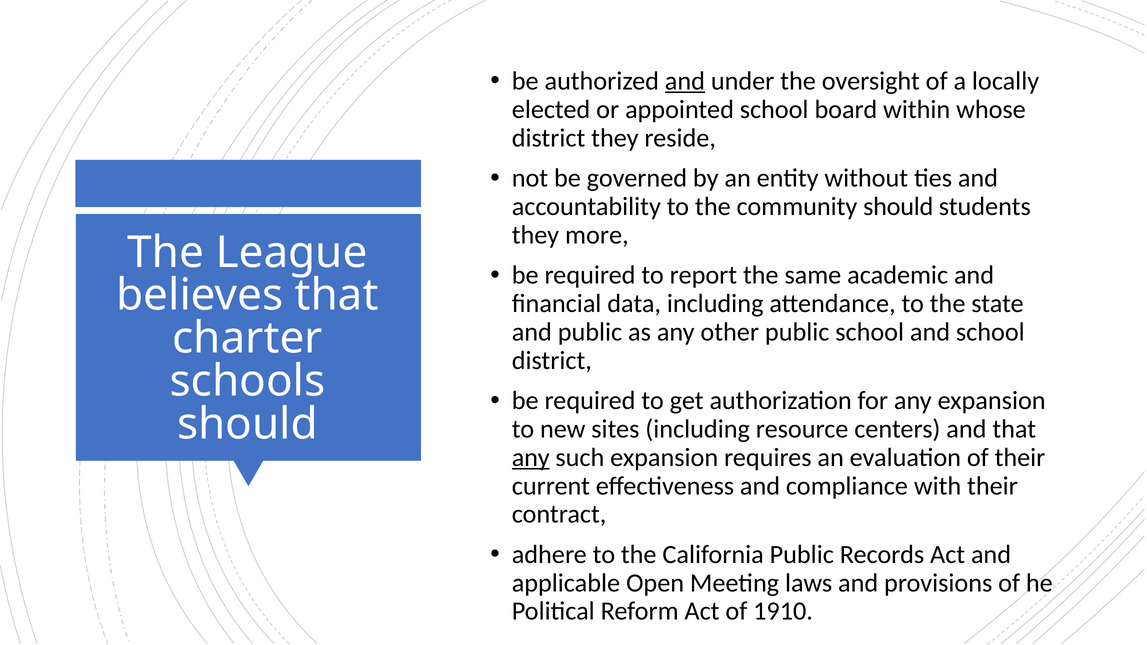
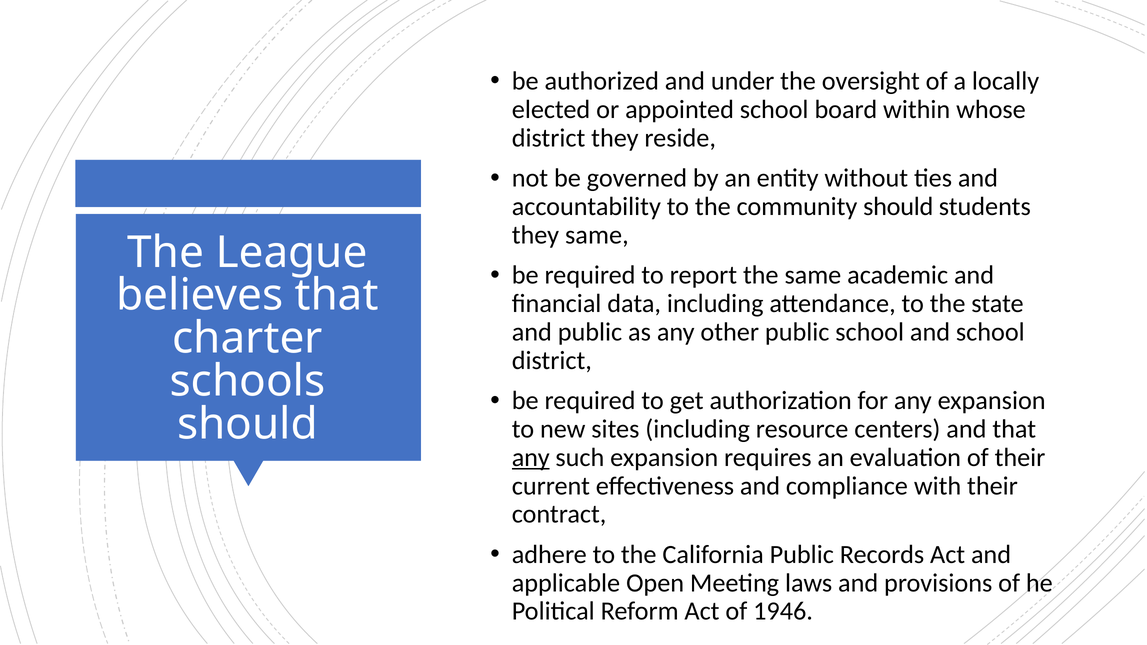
and underline: present -> none (685, 81)
they more: more -> same (597, 235)
1910: 1910 -> 1946 (783, 611)
